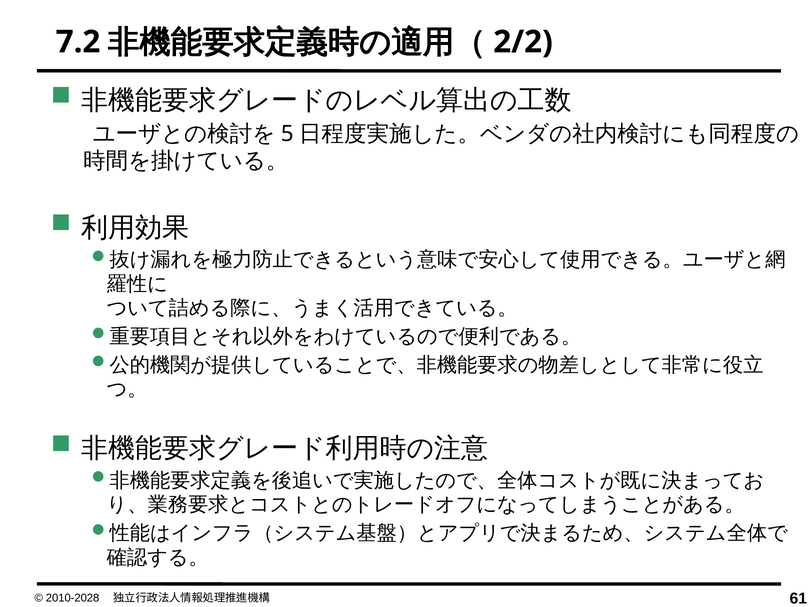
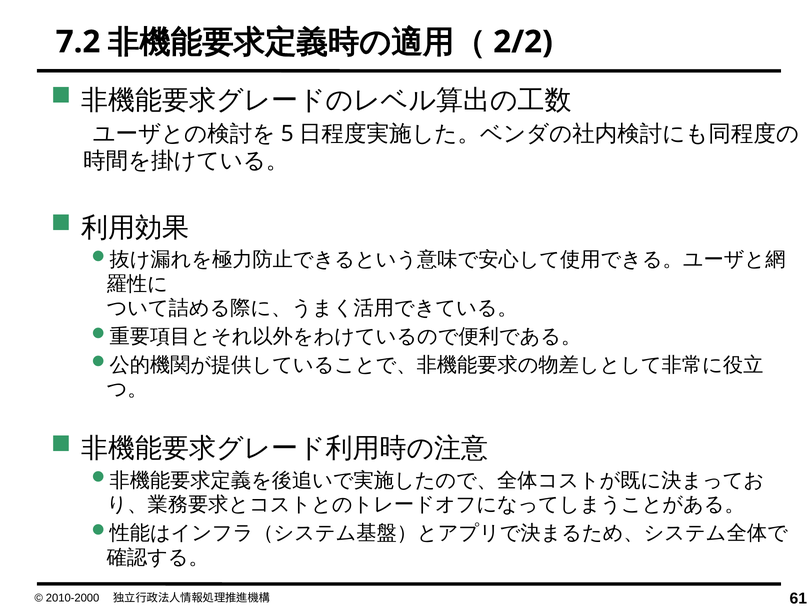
2010-2028: 2010-2028 -> 2010-2000 (73, 598)
